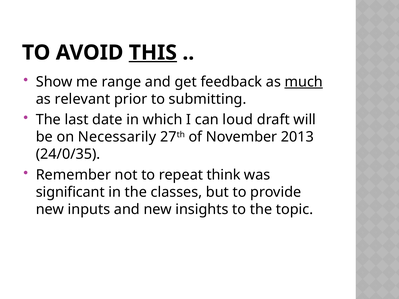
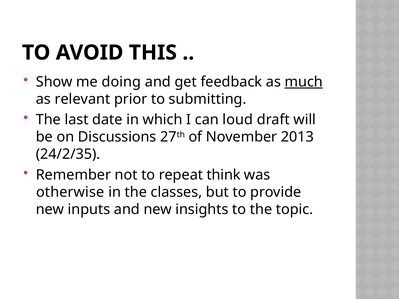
THIS underline: present -> none (153, 53)
range: range -> doing (121, 82)
Necessarily: Necessarily -> Discussions (117, 137)
24/0/35: 24/0/35 -> 24/2/35 (68, 154)
significant: significant -> otherwise (70, 192)
